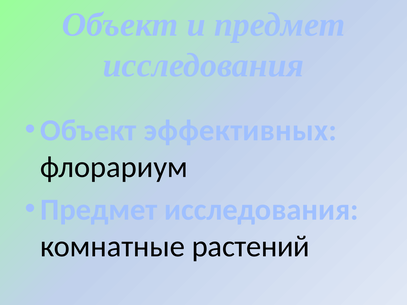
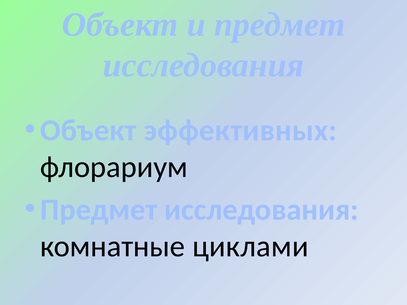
растений: растений -> циклами (251, 247)
